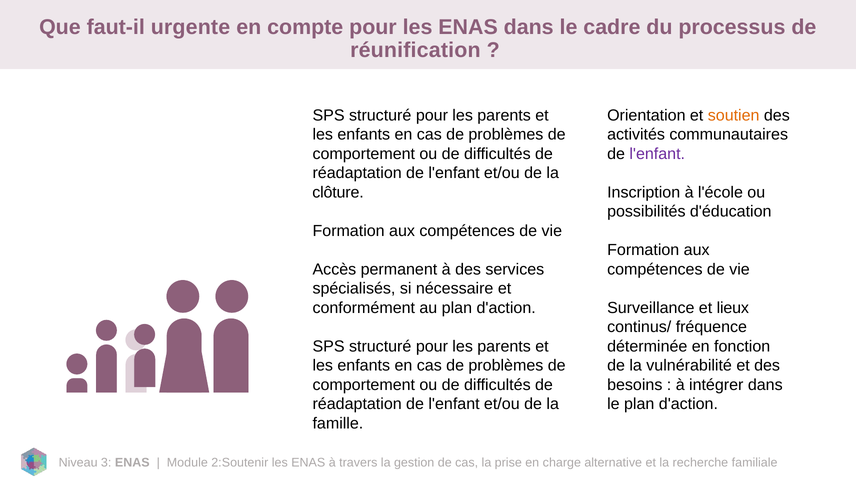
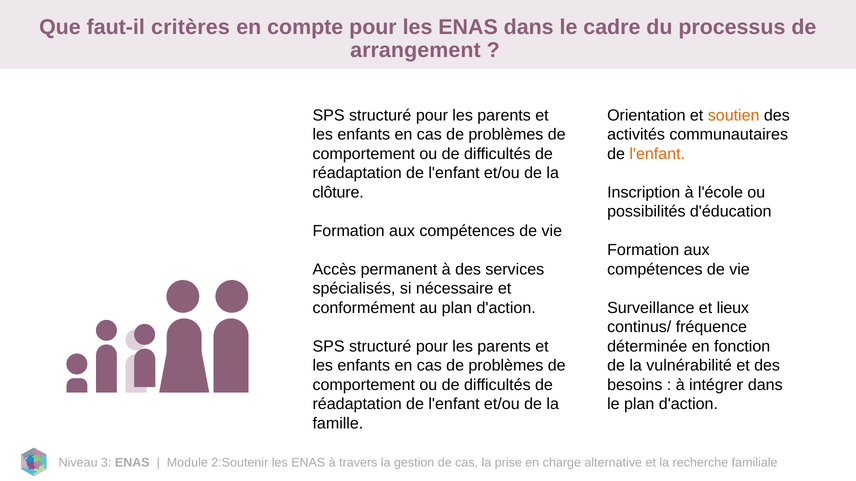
urgente: urgente -> critères (190, 27)
réunification: réunification -> arrangement (415, 50)
l'enfant colour: purple -> orange (657, 154)
